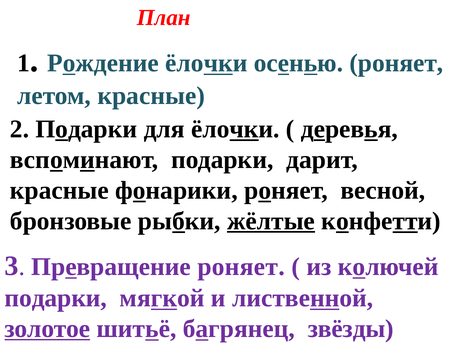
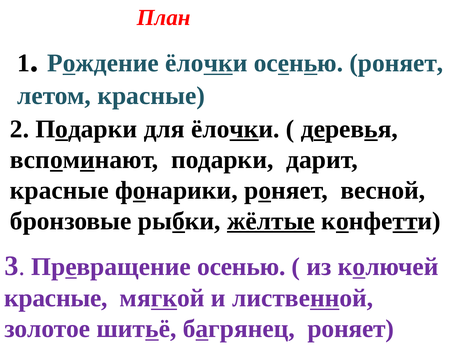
Превращение роняет: роняет -> осенью (241, 267)
подарки: подарки -> красные (56, 298)
золотое underline: present -> none (47, 329)
багрянец звёзды: звёзды -> роняет (351, 329)
